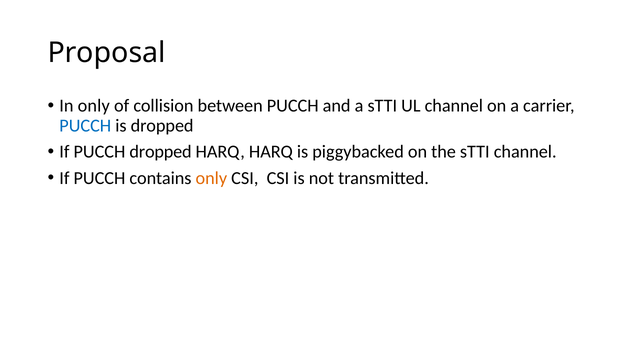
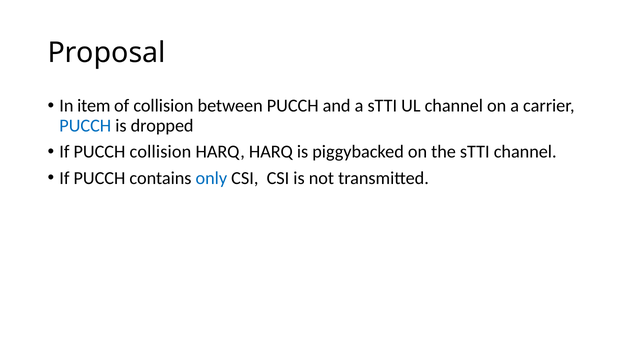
In only: only -> item (94, 106)
PUCCH dropped: dropped -> collision (160, 152)
only colour: orange -> blue (211, 178)
